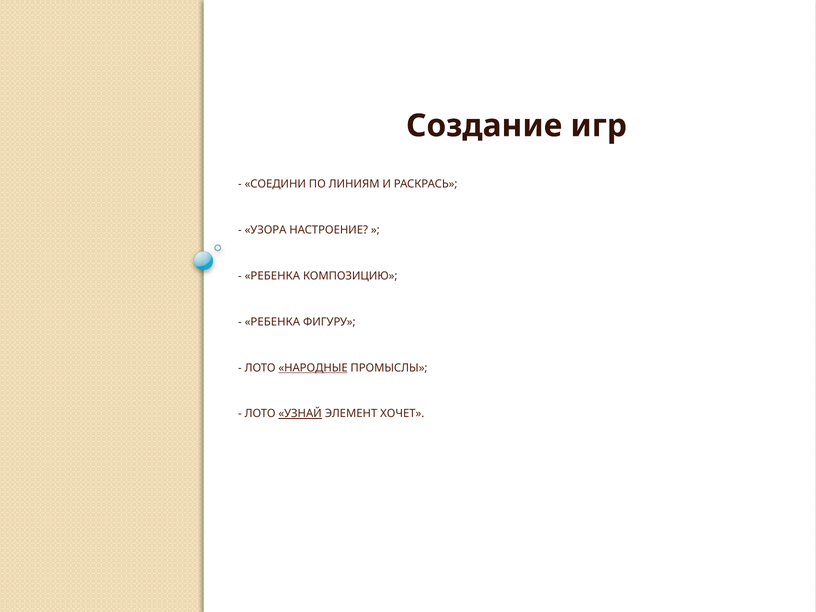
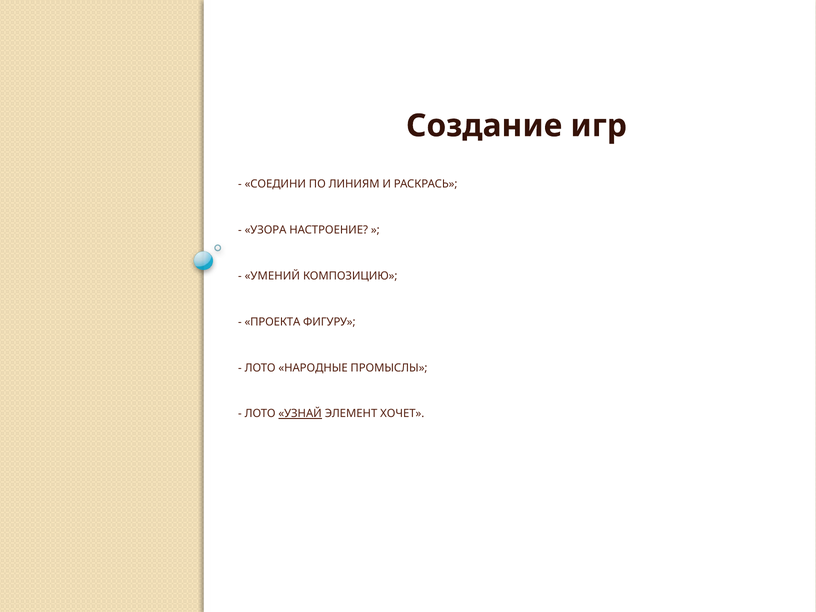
РЕБЕНКА: РЕБЕНКА -> УМЕНИЙ (272, 276)
РЕБЕНКА: РЕБЕНКА -> ПРОЕКТА (272, 322)
НАРОДНЫЕ underline: present -> none (313, 368)
